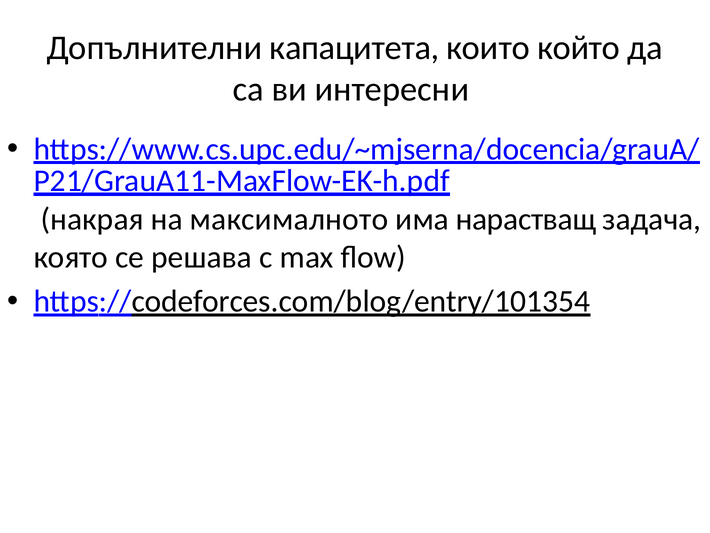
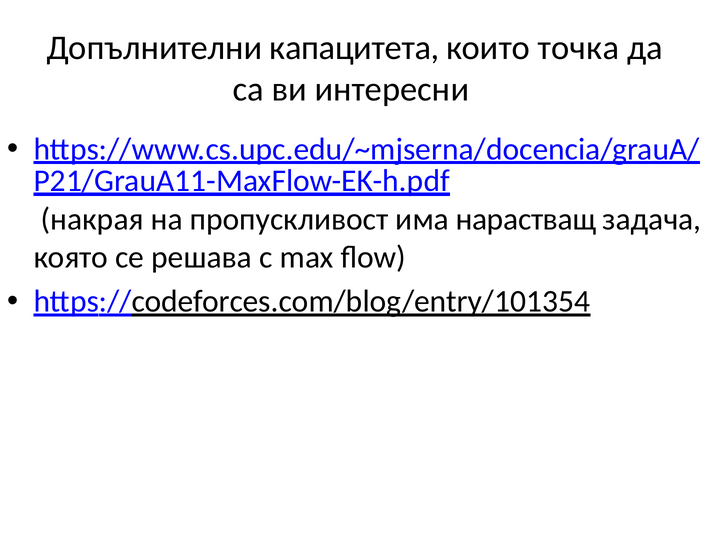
който: който -> точка (578, 48)
максималното: максималното -> пропускливост (289, 219)
